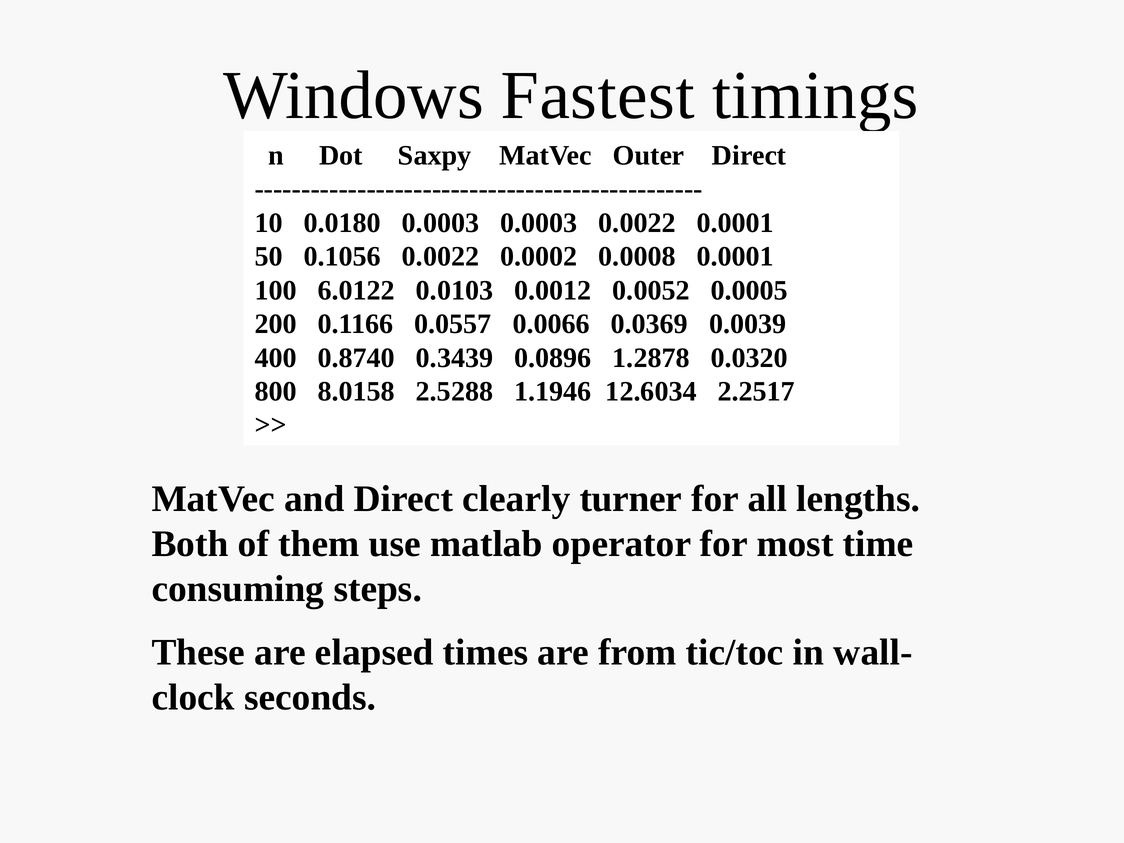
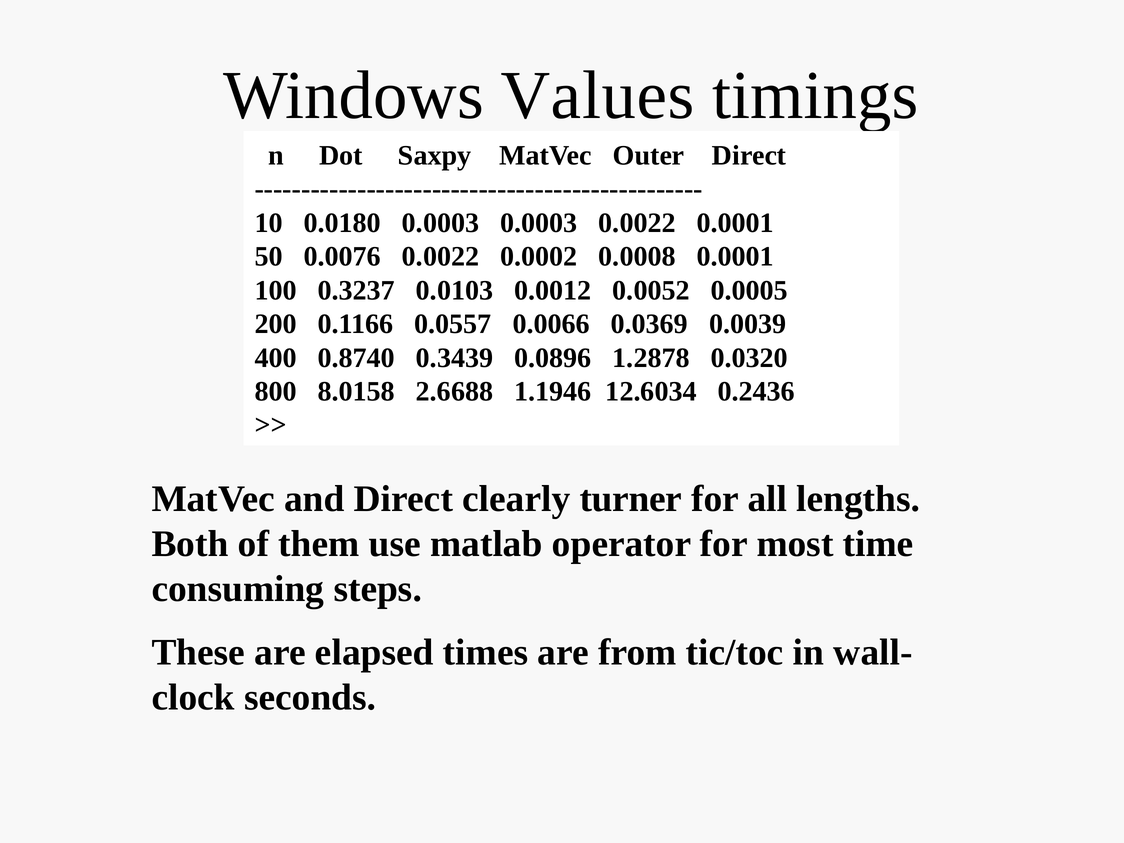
Fastest: Fastest -> Values (598, 96)
0.1056: 0.1056 -> 0.0076 (342, 257)
6.0122: 6.0122 -> 0.3237 (356, 290)
2.5288: 2.5288 -> 2.6688 (455, 391)
2.2517: 2.2517 -> 0.2436 (756, 391)
